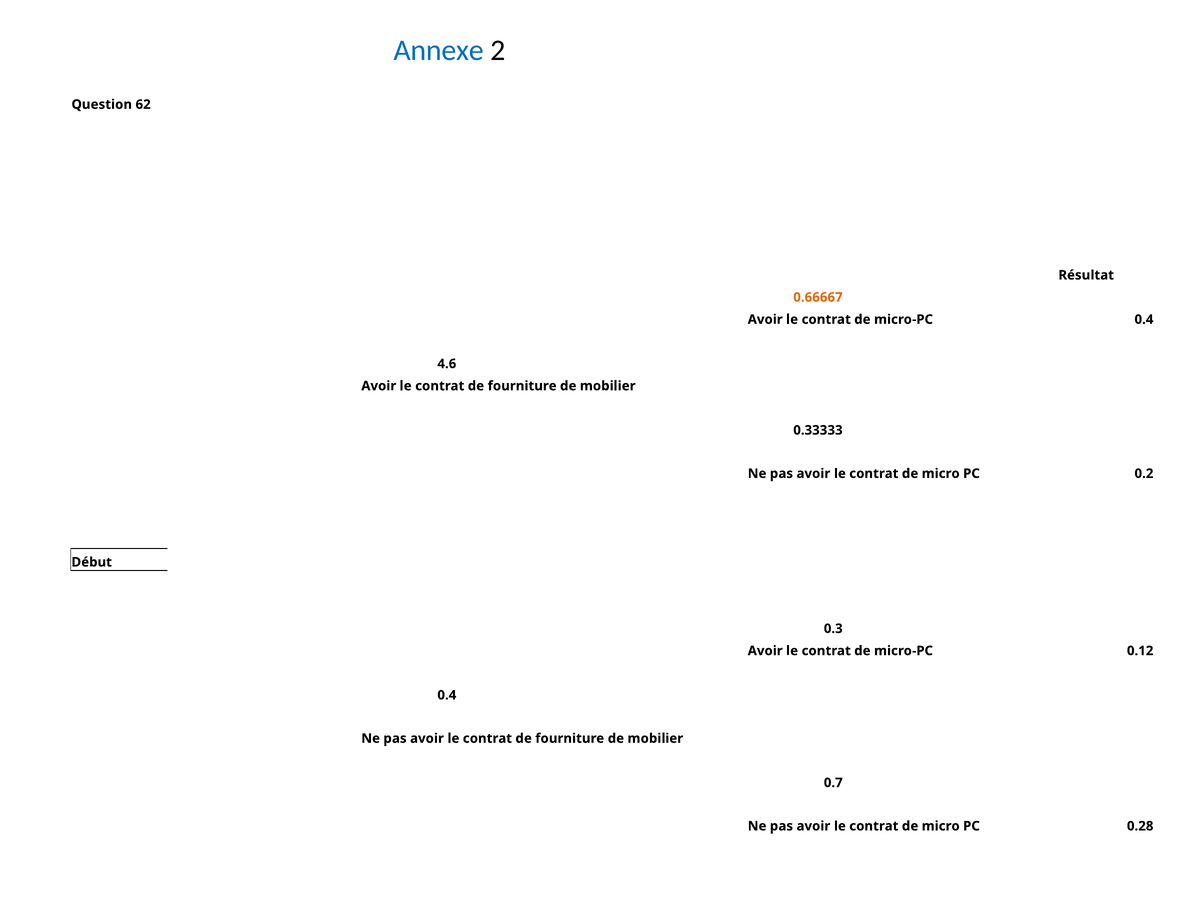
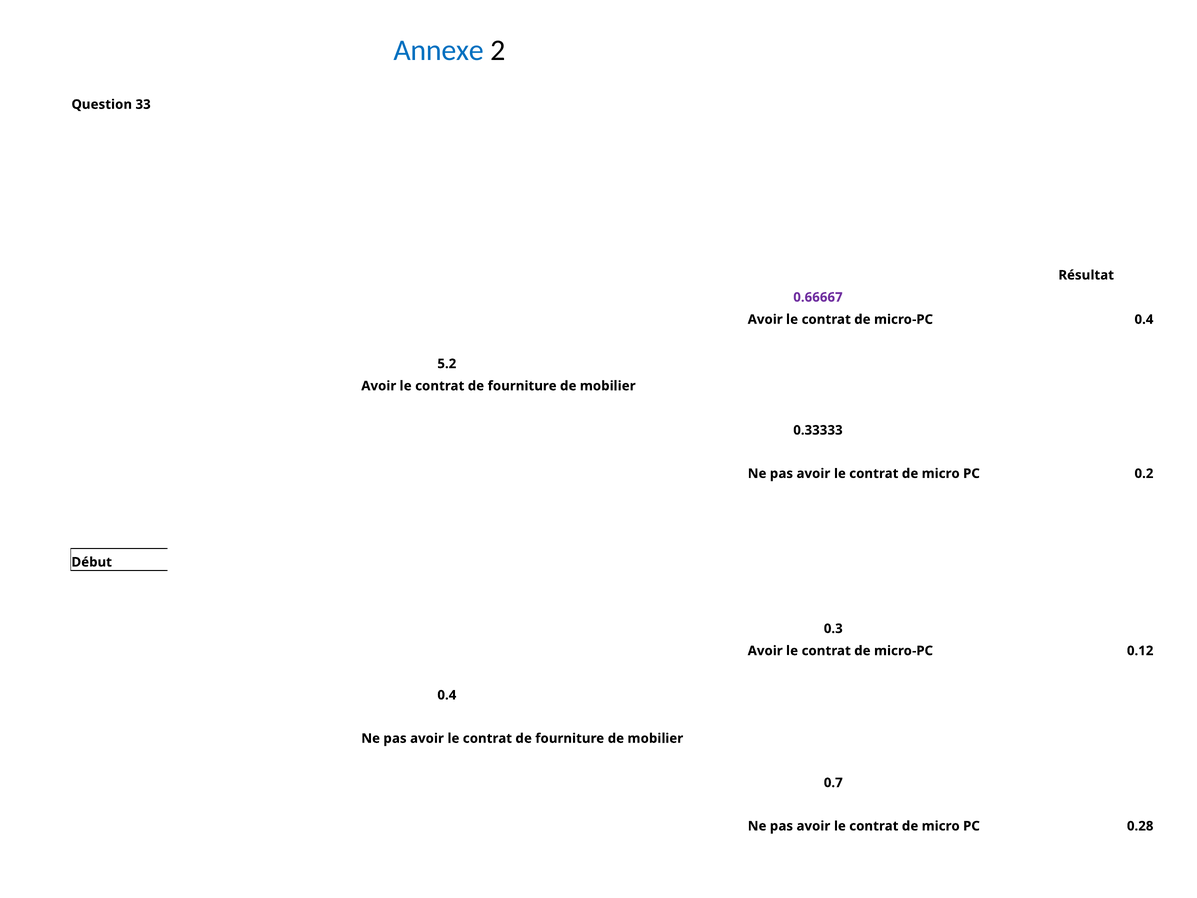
62: 62 -> 33 (143, 104)
0.66667 colour: orange -> purple (818, 297)
4.6: 4.6 -> 5.2 (447, 364)
